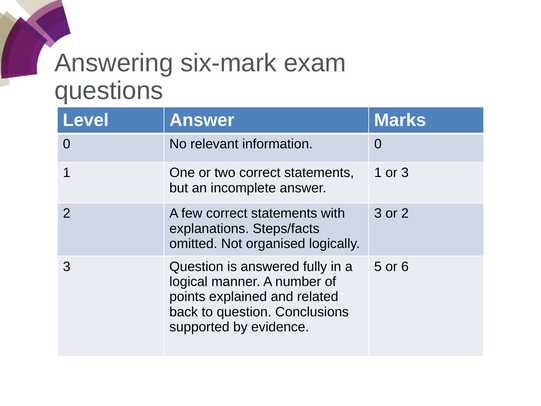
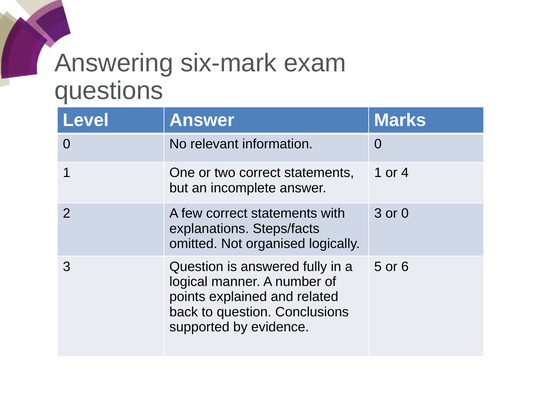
or 3: 3 -> 4 (405, 173)
or 2: 2 -> 0 (405, 213)
